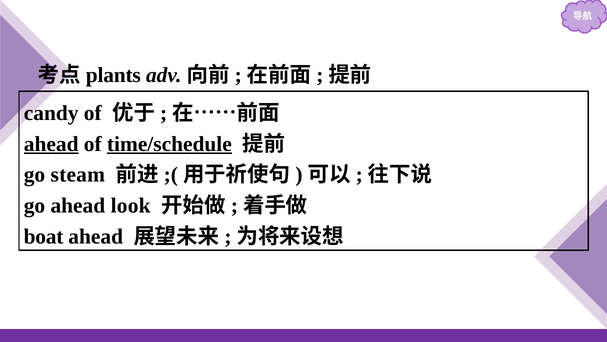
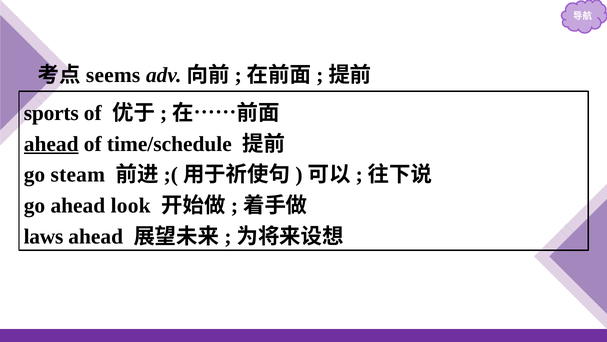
plants: plants -> seems (113, 75)
candy: candy -> sports (51, 113)
time/schedule underline: present -> none (169, 144)
boat: boat -> laws (44, 236)
